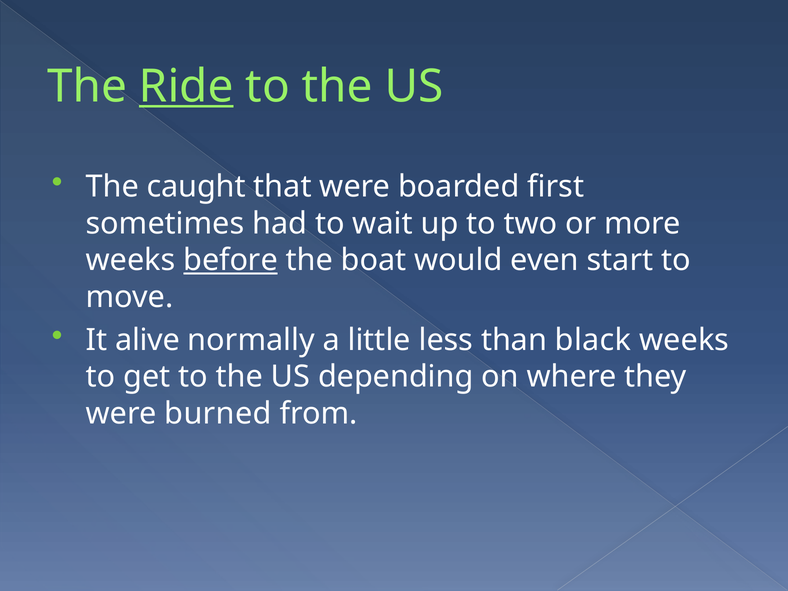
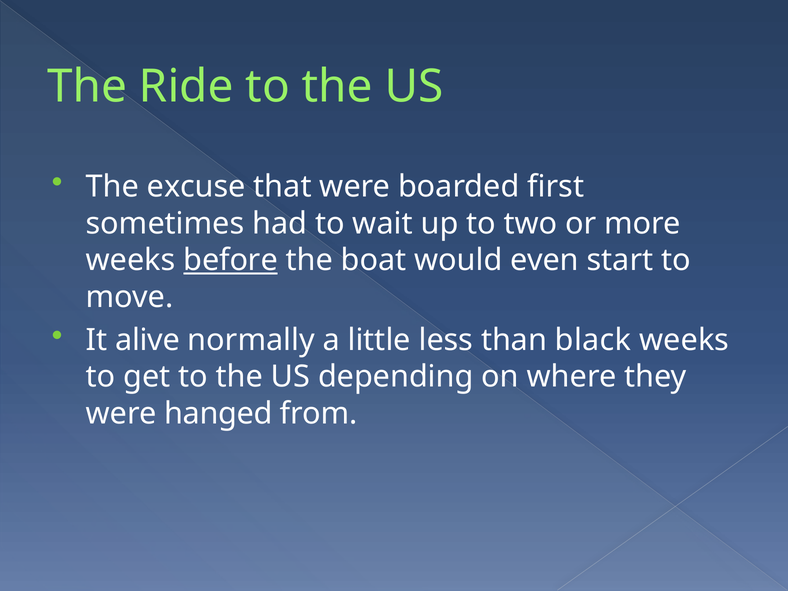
Ride underline: present -> none (186, 87)
caught: caught -> excuse (196, 187)
burned: burned -> hanged (218, 414)
